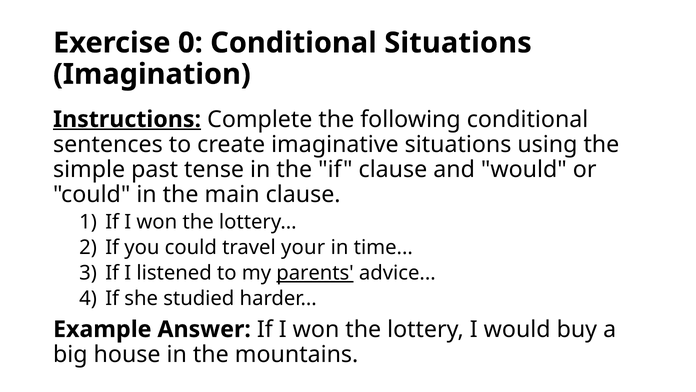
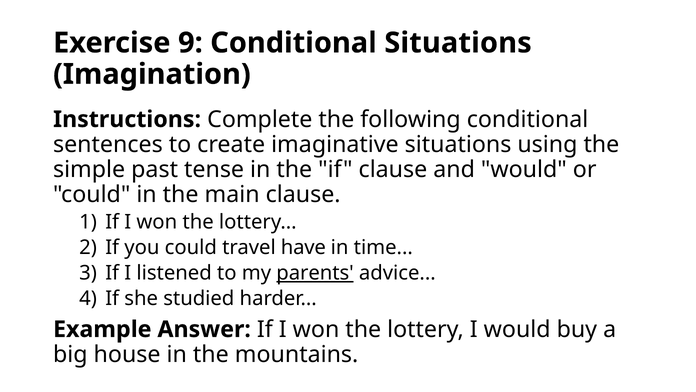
0: 0 -> 9 (190, 43)
Instructions underline: present -> none (127, 119)
your: your -> have (303, 247)
